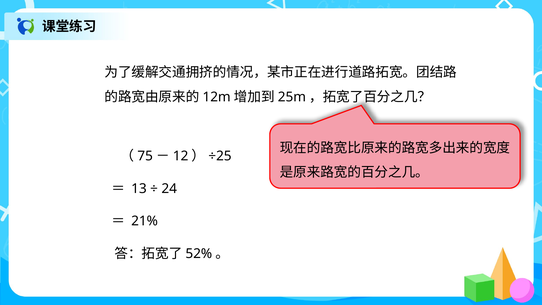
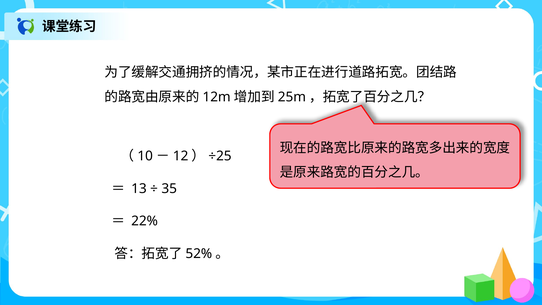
75: 75 -> 10 (145, 156)
24: 24 -> 35 (169, 188)
21%: 21% -> 22% (145, 221)
